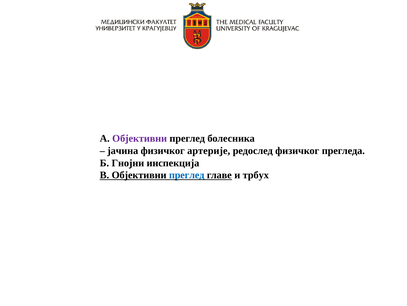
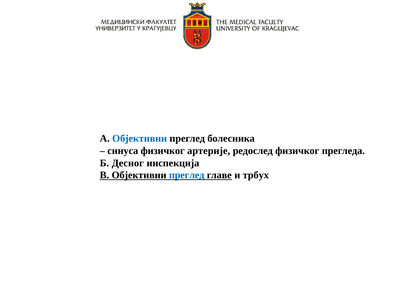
Објективни colour: purple -> blue (140, 138)
јачина: јачина -> синуса (123, 150)
Гнојни: Гнојни -> Десног (128, 163)
